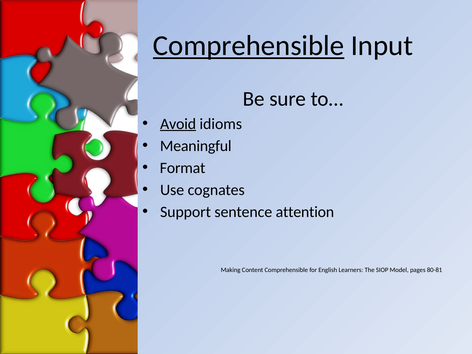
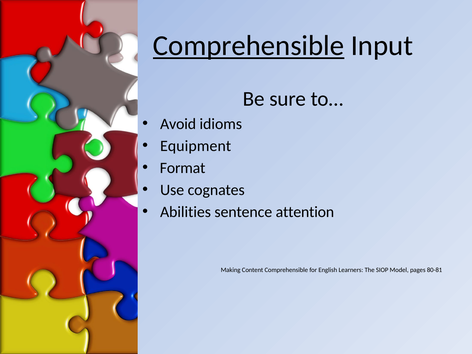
Avoid underline: present -> none (178, 124)
Meaningful: Meaningful -> Equipment (196, 146)
Support: Support -> Abilities (186, 212)
